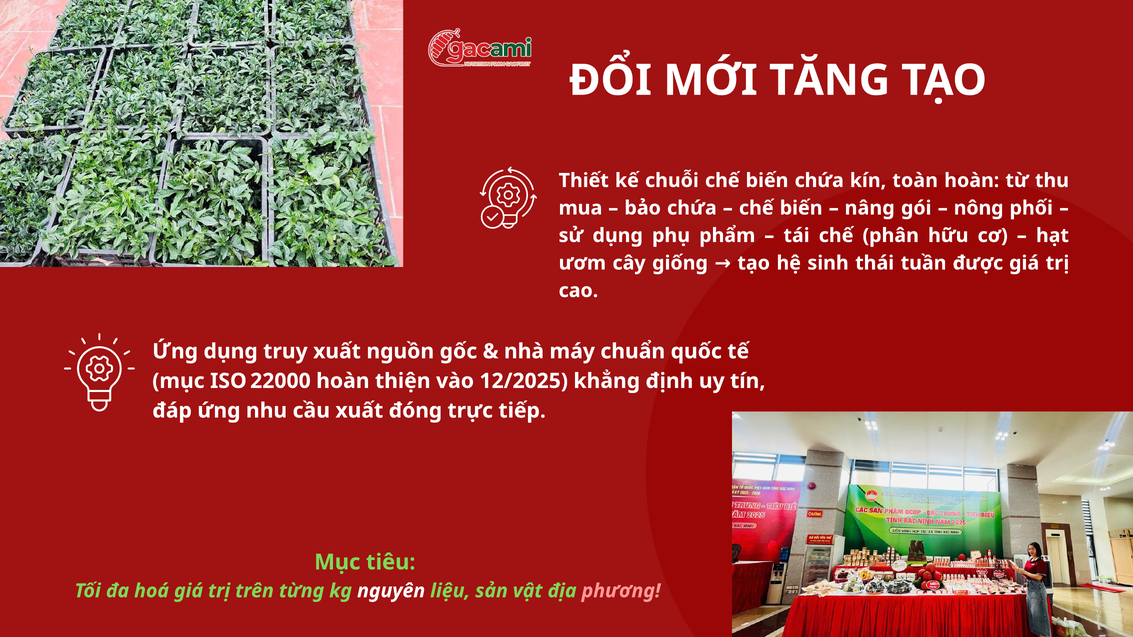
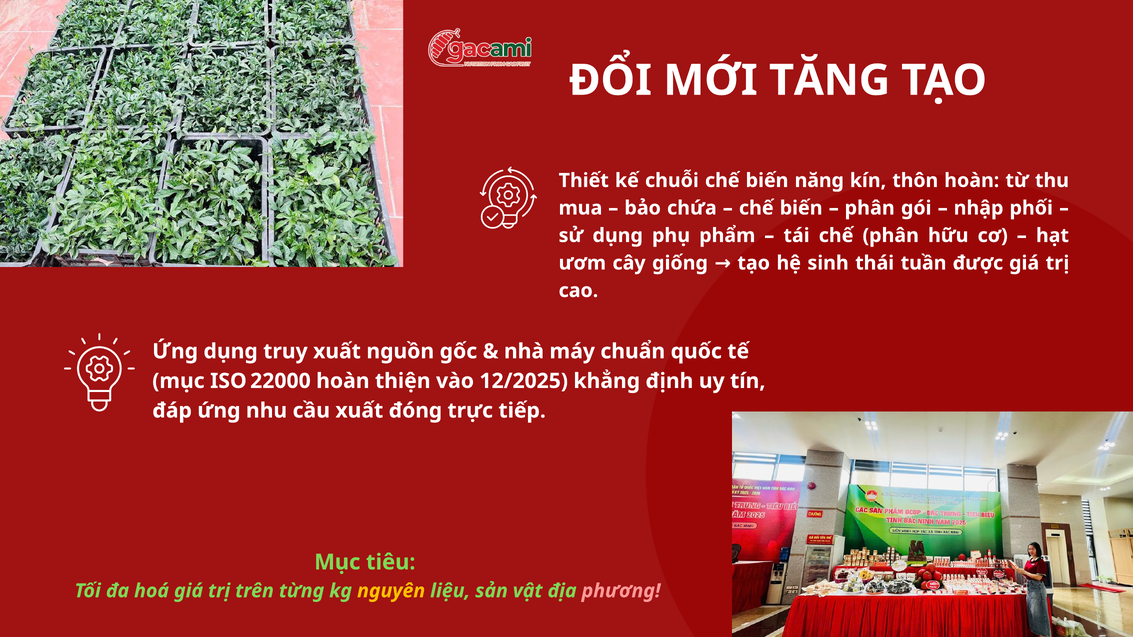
chứa: chứa -> năng (819, 181)
toàn: toàn -> thôn (915, 181)
nâng: nâng -> phân (870, 208)
nông: nông -> nhập (979, 208)
nguyên colour: white -> yellow (391, 591)
